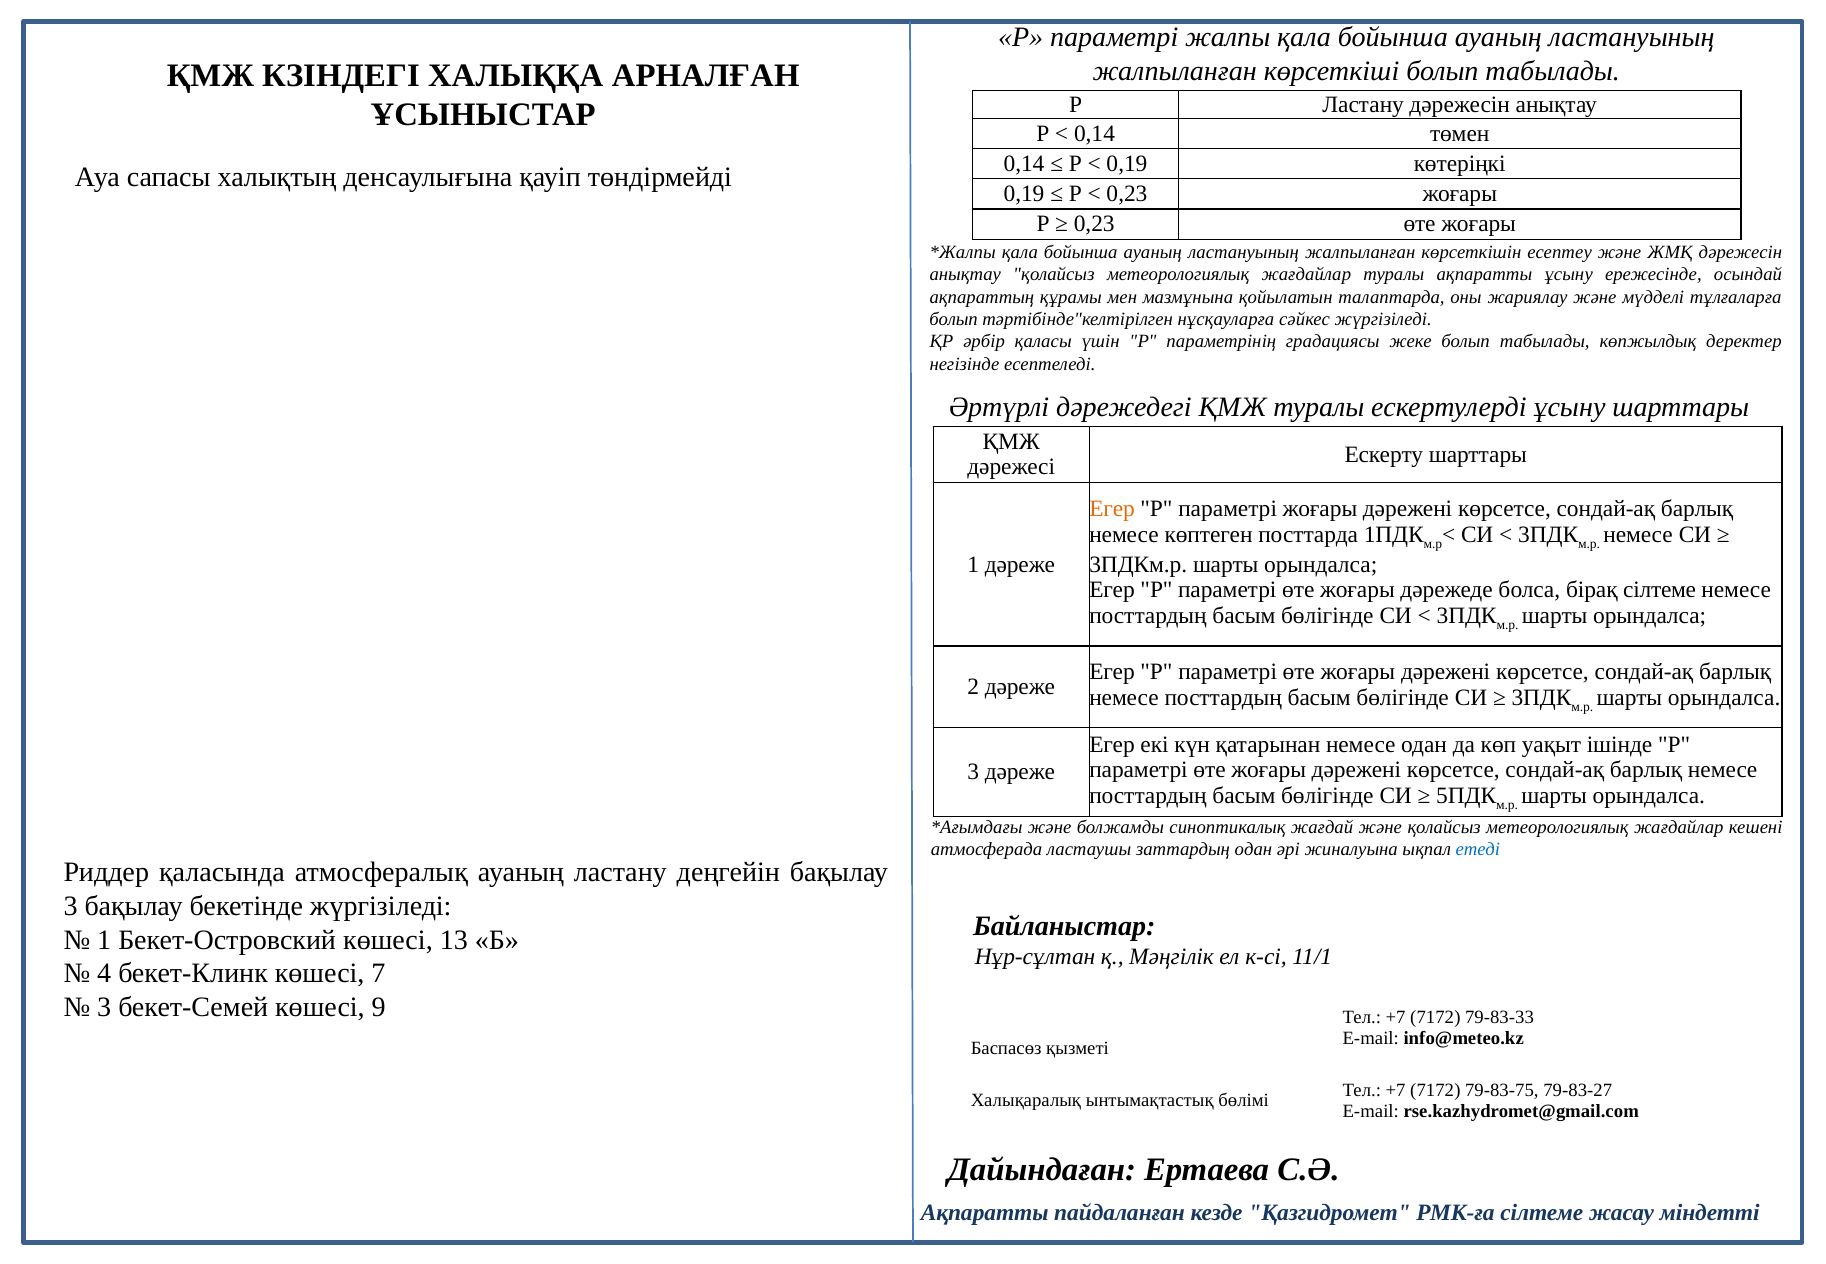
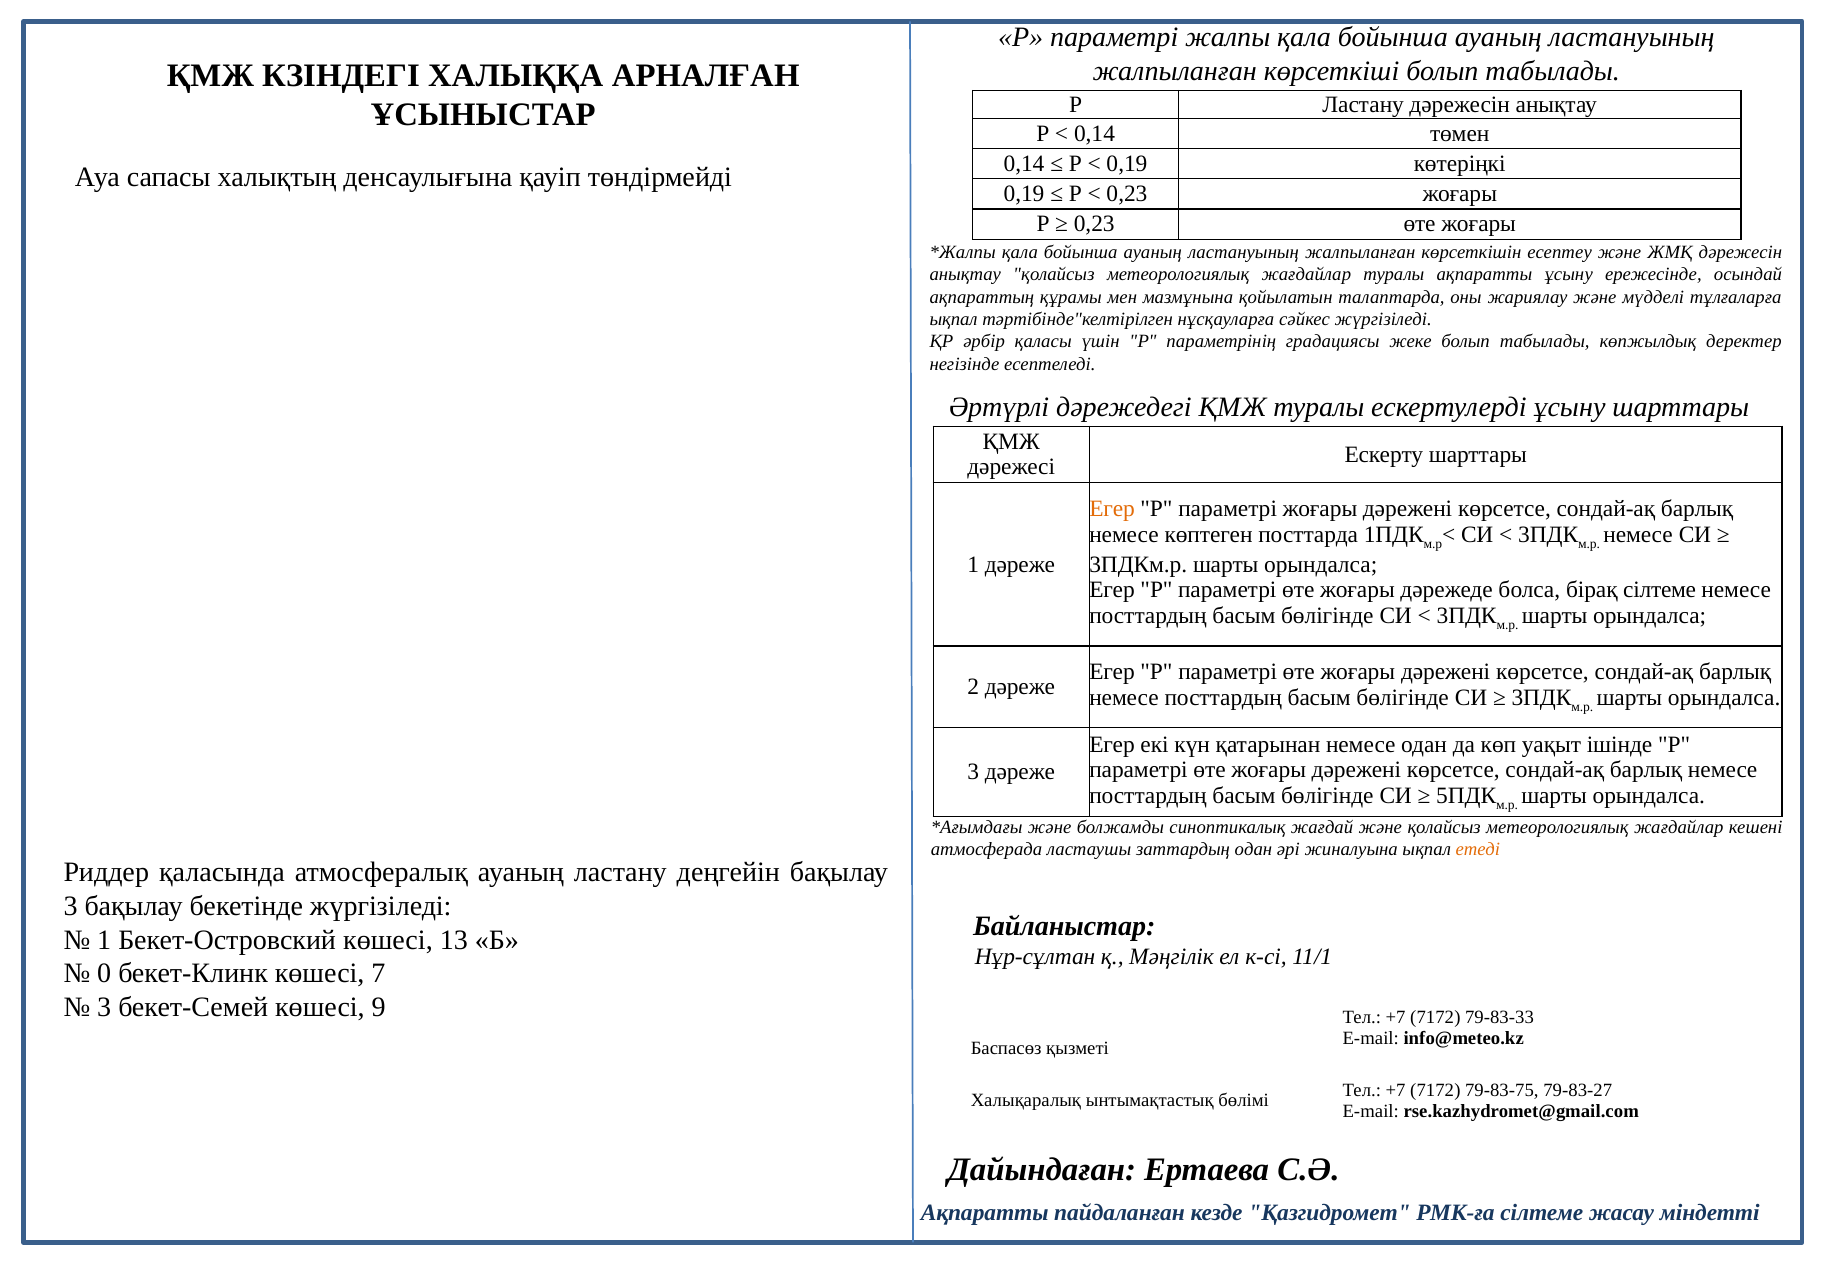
болып: болып -> ықпал (954, 319)
етеді colour: blue -> orange (1478, 850)
4: 4 -> 0 (104, 974)
